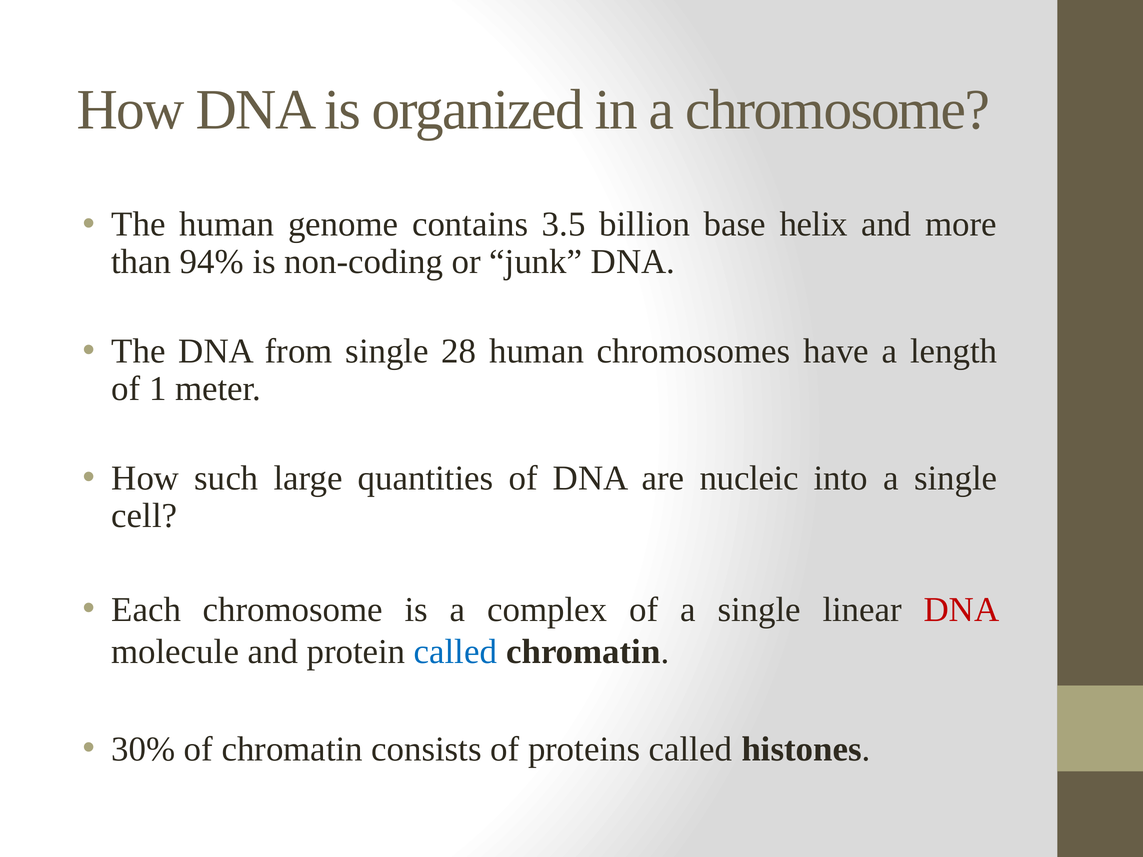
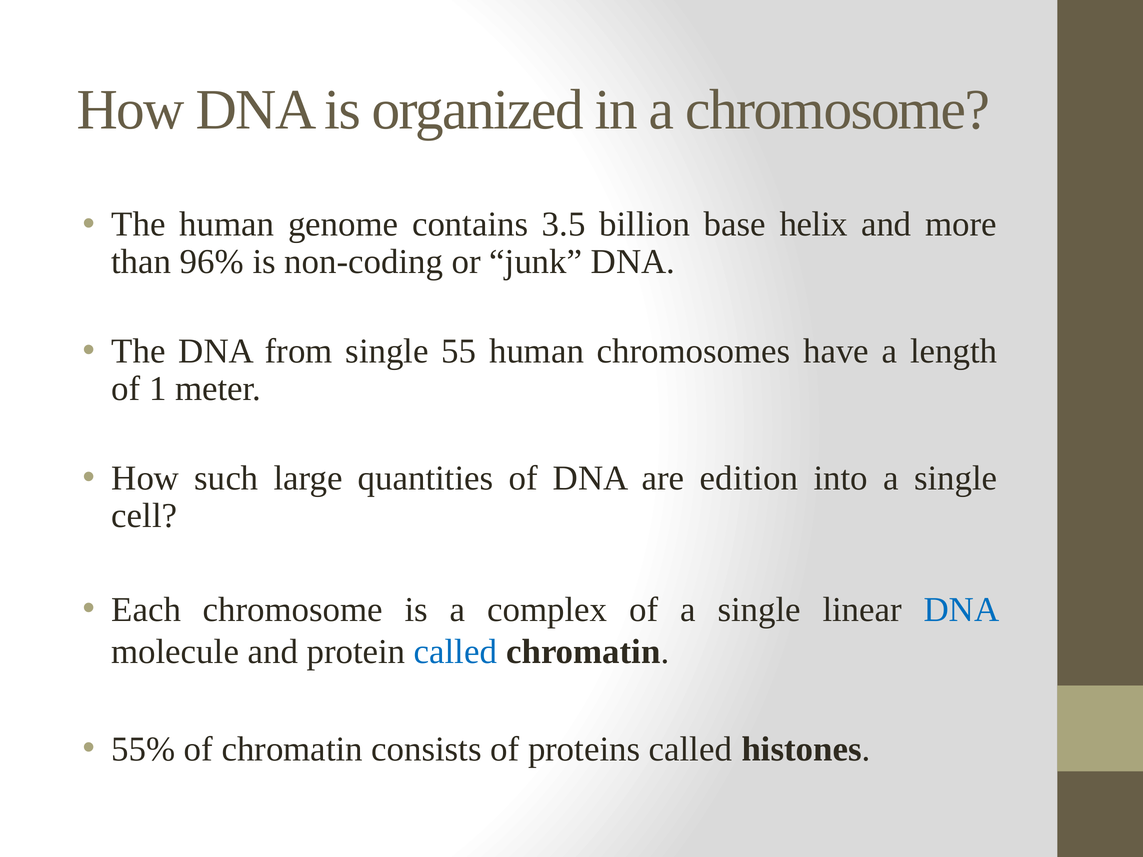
94%: 94% -> 96% (212, 262)
28: 28 -> 55 (459, 351)
nucleic: nucleic -> edition (749, 478)
DNA colour: red -> blue (961, 610)
30%: 30% -> 55% (143, 749)
